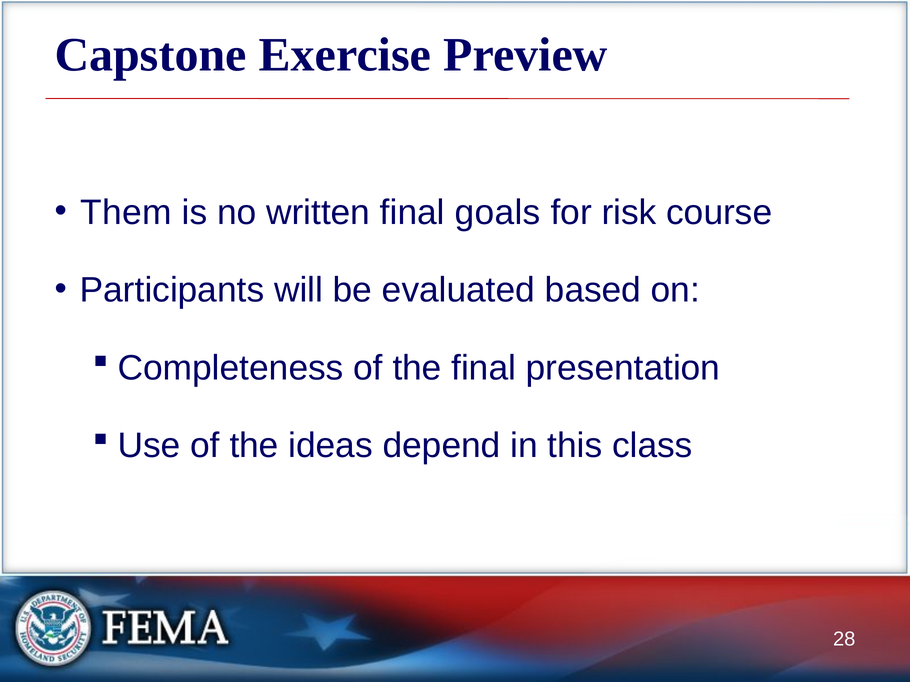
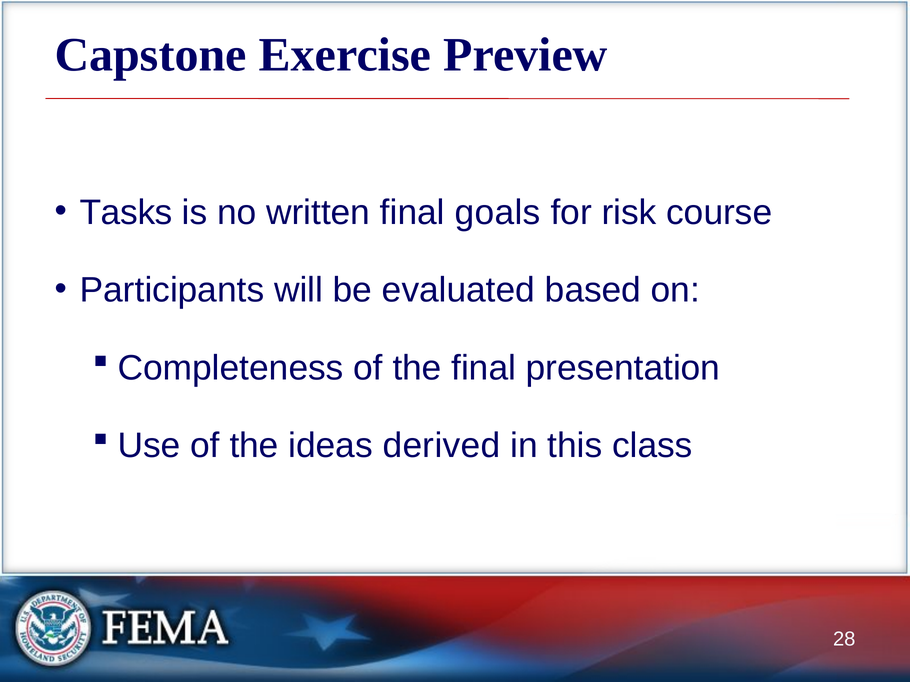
Them: Them -> Tasks (126, 212)
depend: depend -> derived (441, 446)
